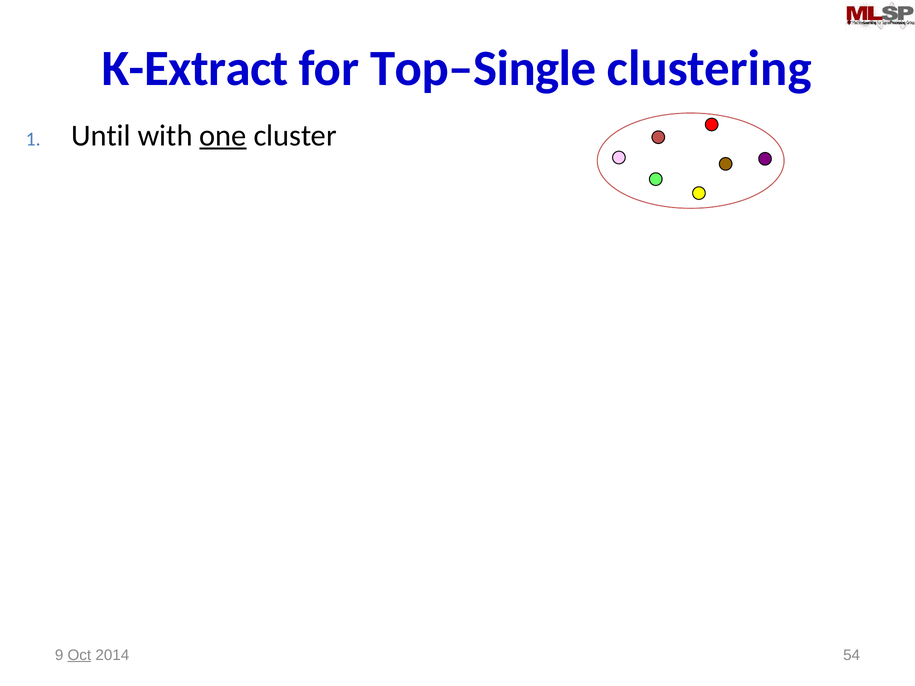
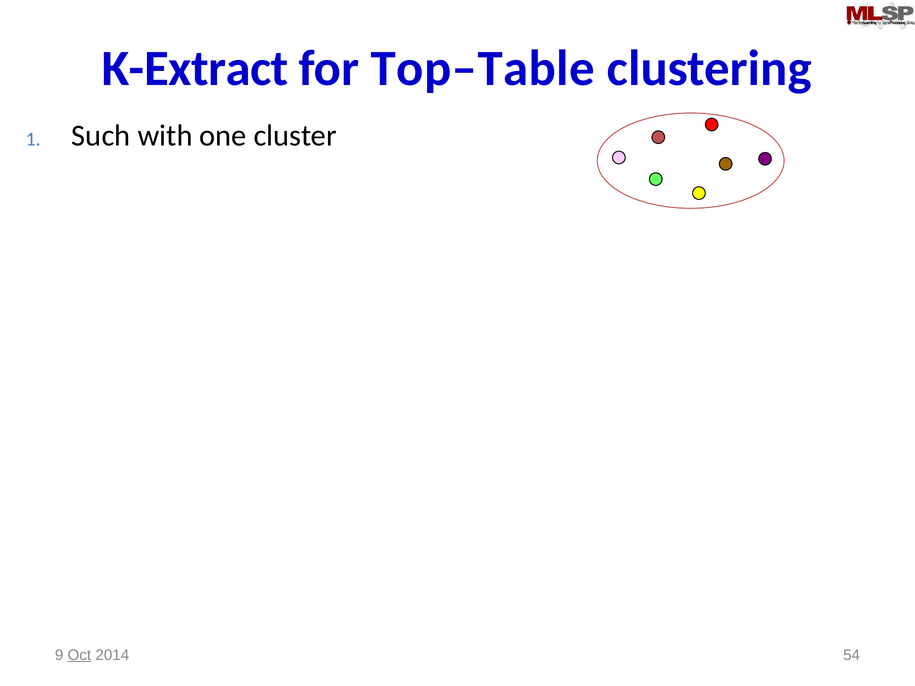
Top–Single: Top–Single -> Top–Table (483, 68)
Until: Until -> Such (101, 136)
one underline: present -> none (223, 136)
